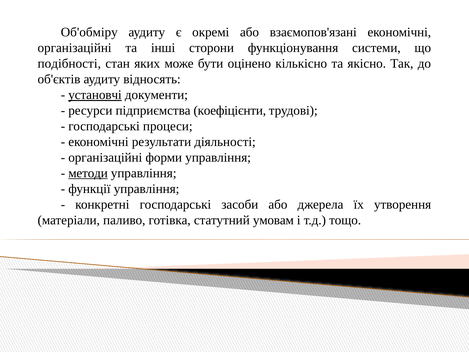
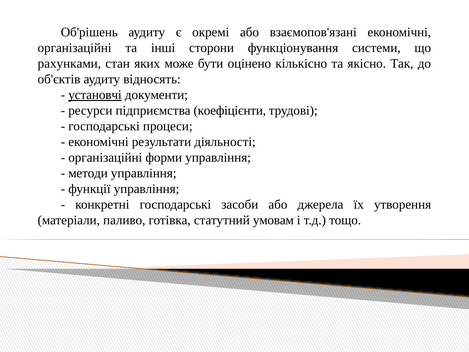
Об'обміру: Об'обміру -> Об'рішень (89, 32)
подібності: подібності -> рахунками (69, 64)
методи underline: present -> none (88, 173)
